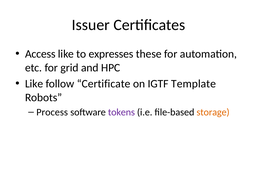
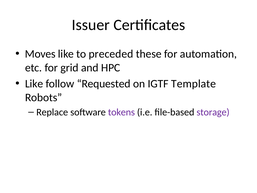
Access: Access -> Moves (40, 54)
expresses: expresses -> preceded (111, 54)
Certificate: Certificate -> Requested (104, 84)
Process: Process -> Replace (52, 112)
storage colour: orange -> purple (213, 112)
